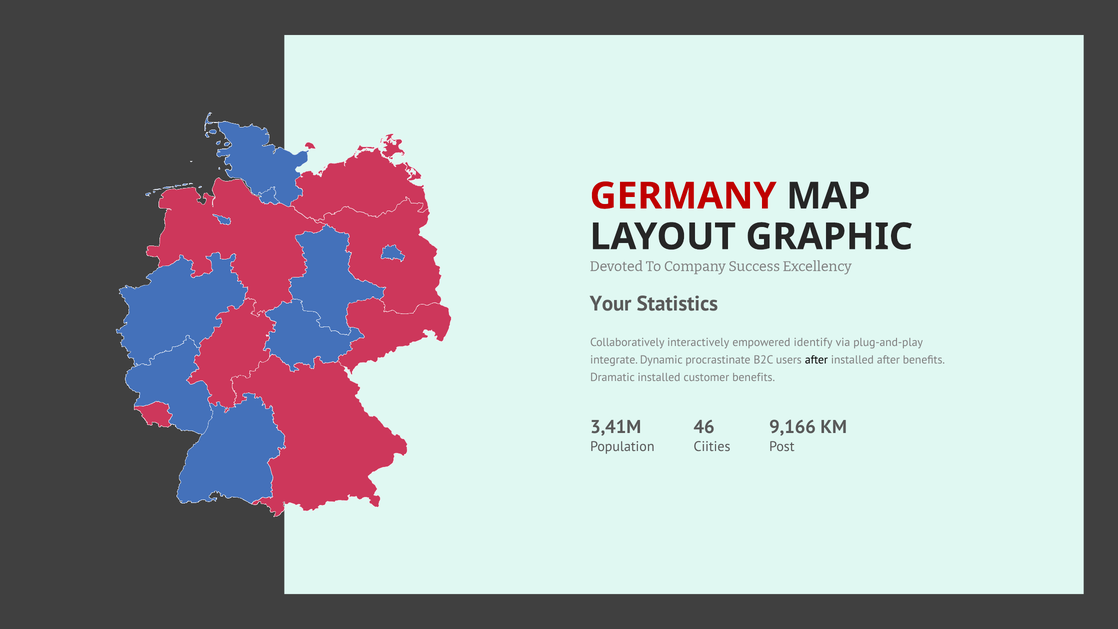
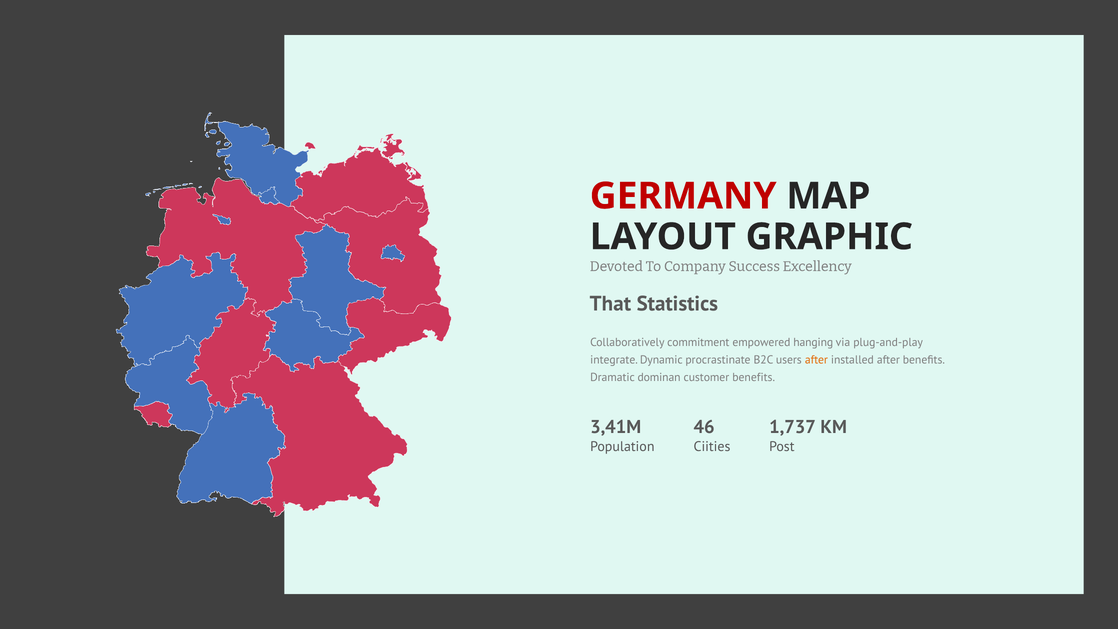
Your: Your -> That (610, 304)
interactively: interactively -> commitment (698, 342)
identify: identify -> hanging (813, 342)
after colour: black -> orange (816, 360)
Dramatic installed: installed -> dominan (659, 377)
9,166: 9,166 -> 1,737 (792, 427)
